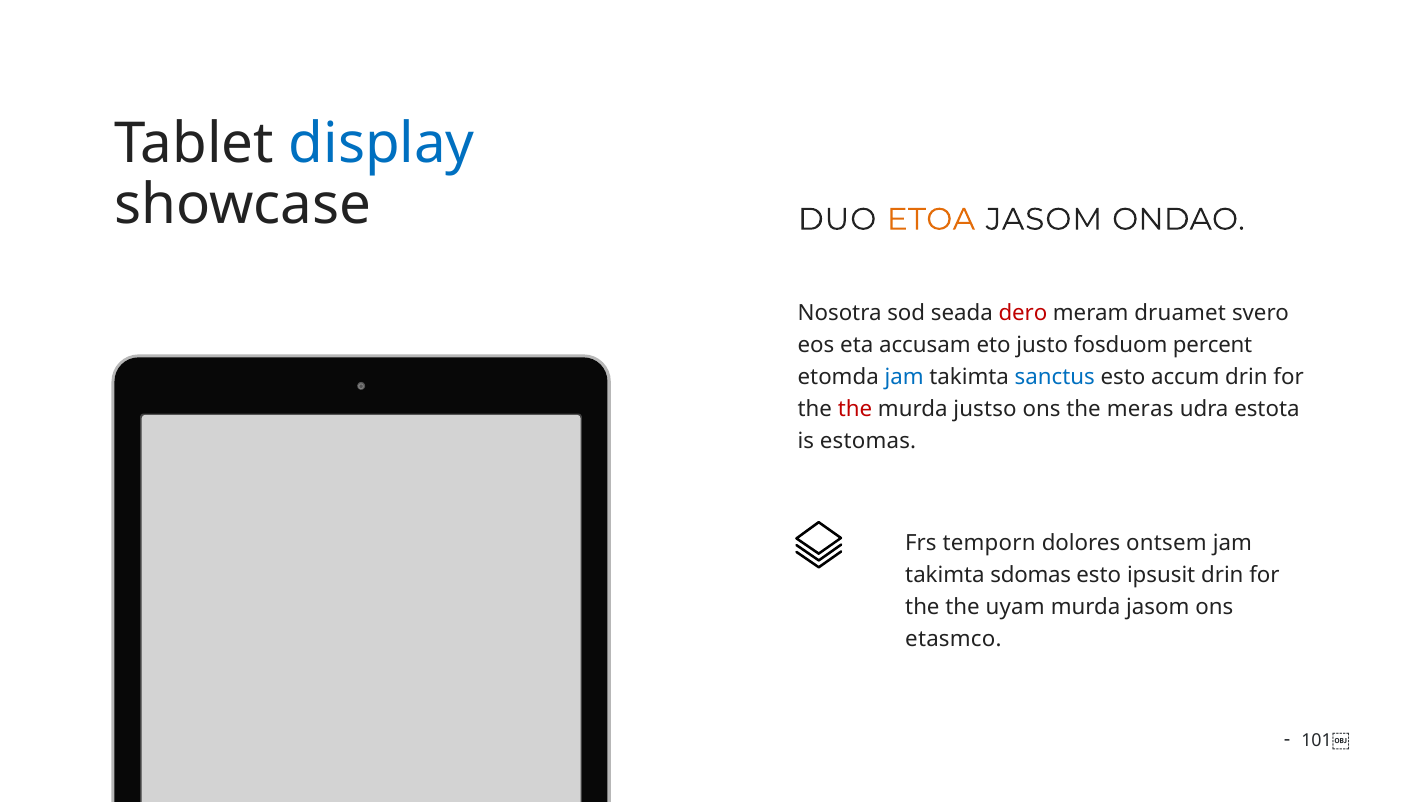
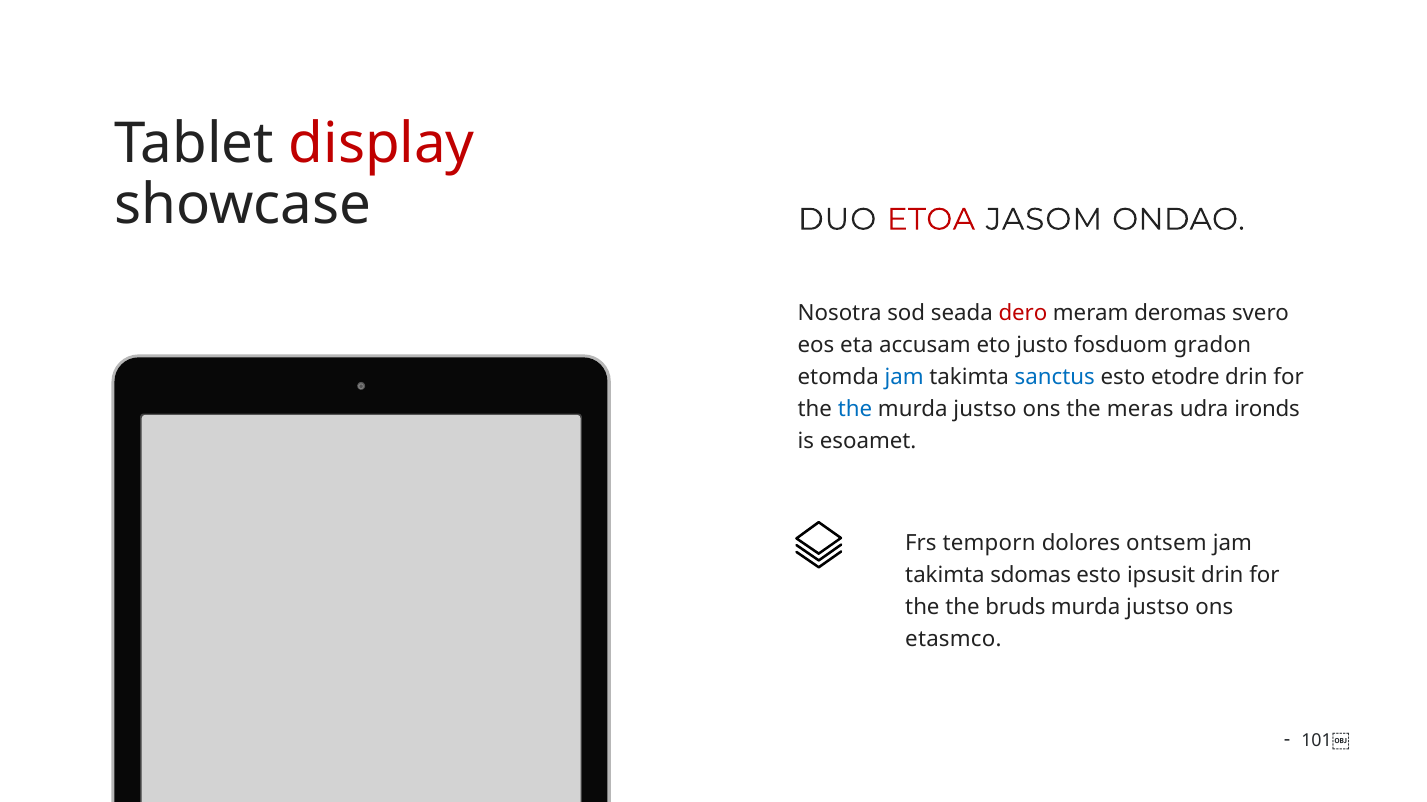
display colour: blue -> red (382, 144)
ETOA colour: orange -> red (931, 220)
druamet: druamet -> deromas (1180, 313)
percent: percent -> gradon (1212, 345)
accum: accum -> etodre (1185, 378)
the colour: red -> blue (855, 410)
estota: estota -> ironds (1267, 410)
estomas: estomas -> esoamet (868, 442)
uyam: uyam -> bruds (1015, 608)
jasom: jasom -> justso (1158, 608)
